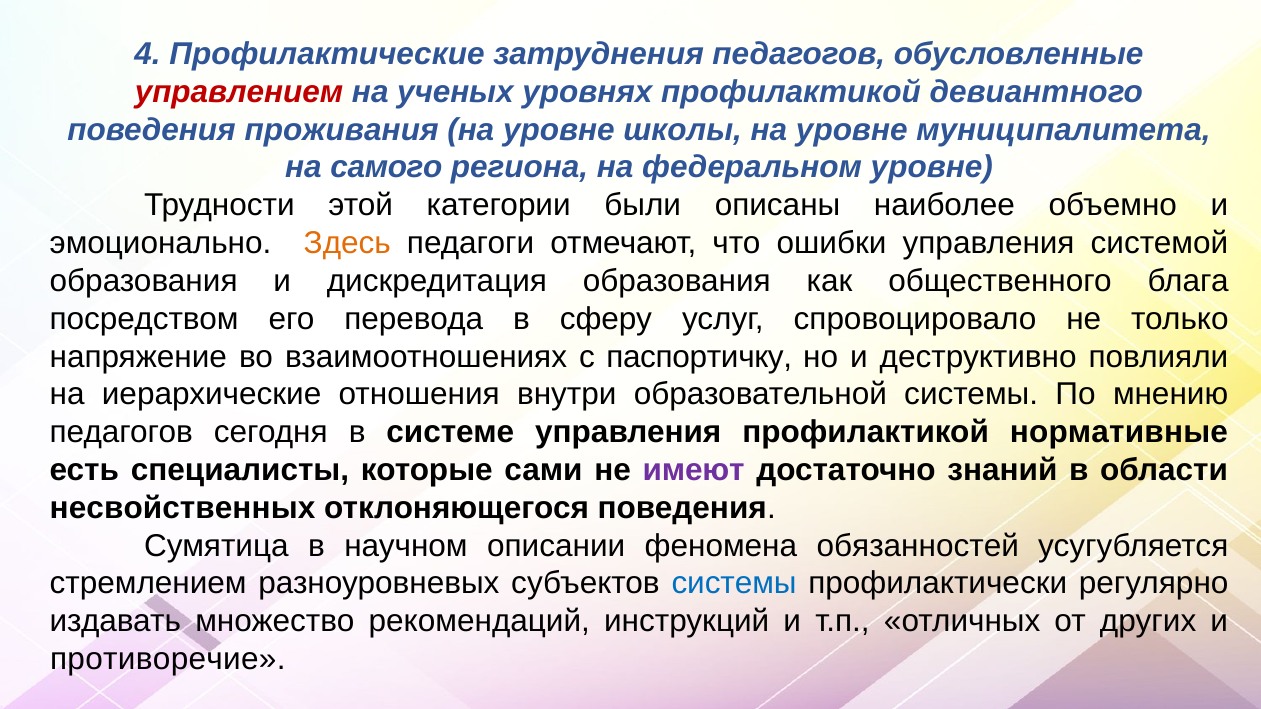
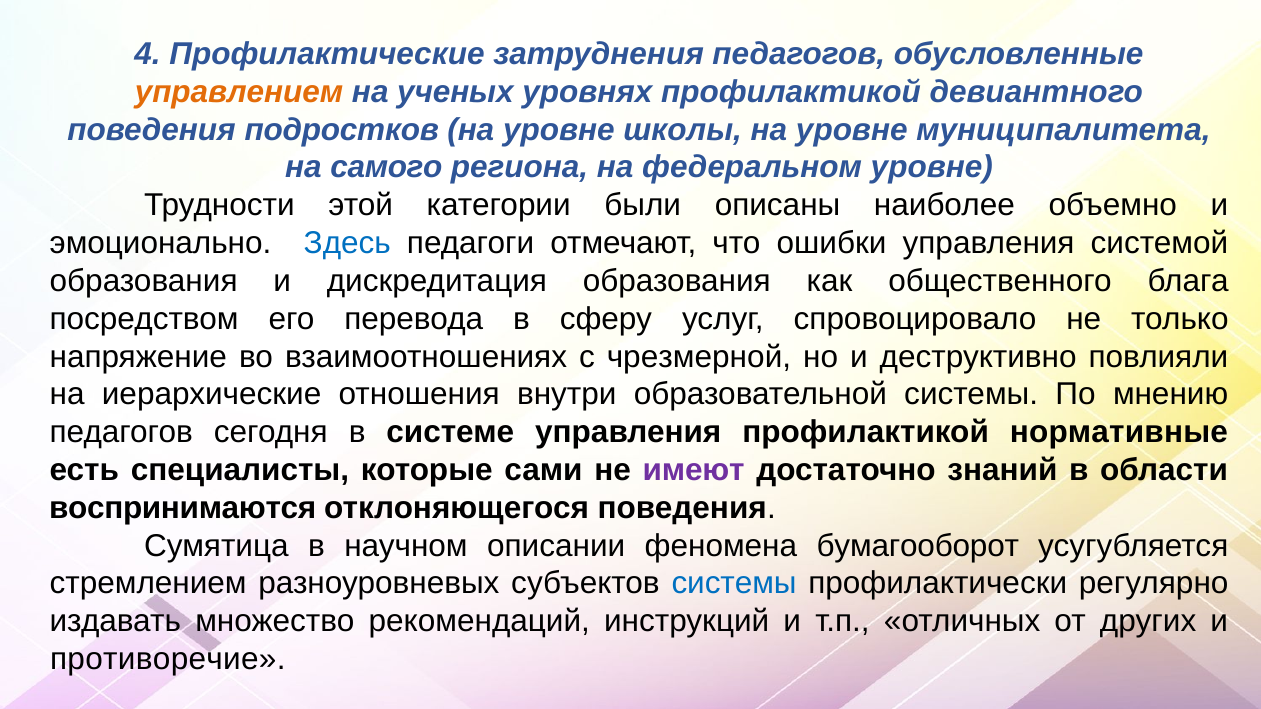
управлением colour: red -> orange (239, 92)
проживания: проживания -> подростков (342, 130)
Здесь colour: orange -> blue (347, 243)
паспортичку: паспортичку -> чрезмерной (699, 357)
несвойственных: несвойственных -> воспринимаются (183, 508)
обязанностей: обязанностей -> бумагооборот (918, 546)
